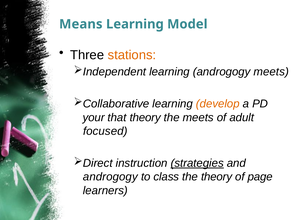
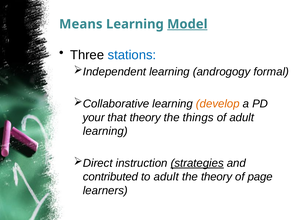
Model underline: none -> present (187, 24)
stations colour: orange -> blue (132, 55)
androgogy meets: meets -> formal (271, 72)
the meets: meets -> things (198, 117)
focused: focused -> learning (105, 131)
androgogy: androgogy -> contributed (110, 177)
to class: class -> adult (166, 177)
